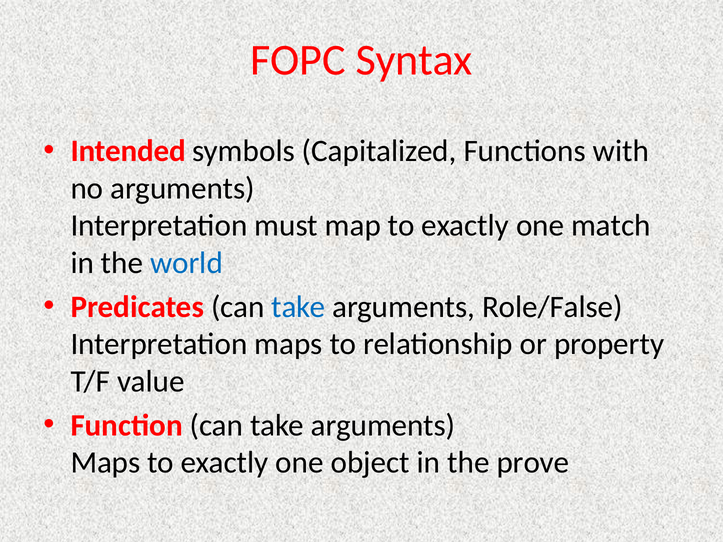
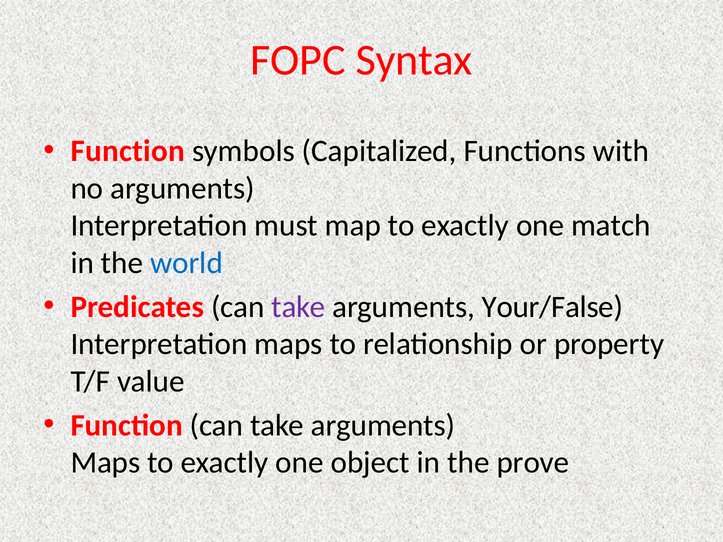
Intended: Intended -> Function (128, 151)
take colour: blue -> purple (298, 307)
Role/False: Role/False -> Your/False (552, 307)
